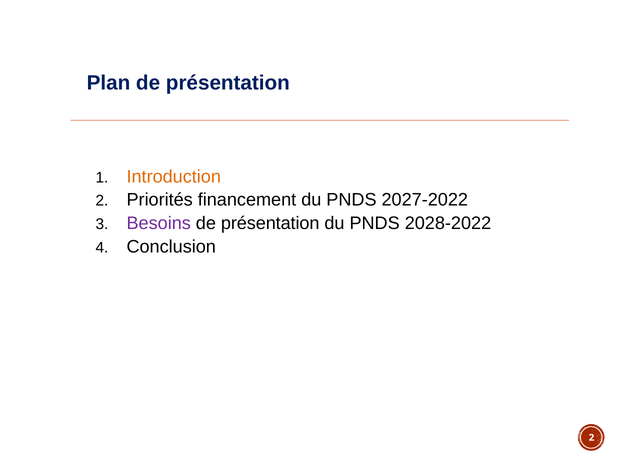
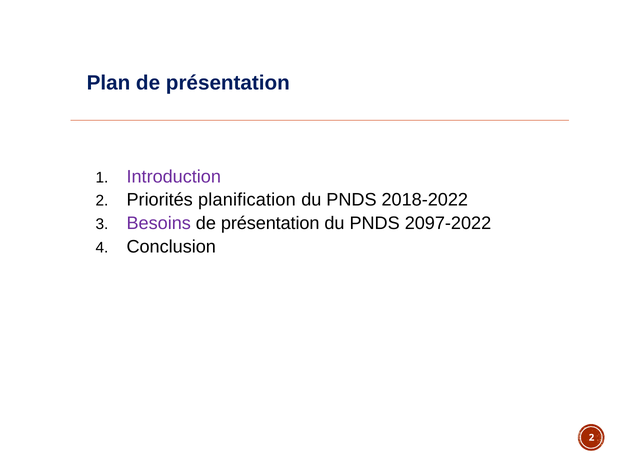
Introduction colour: orange -> purple (174, 177)
financement: financement -> planification (247, 200)
2027-2022: 2027-2022 -> 2018-2022 (425, 200)
2028-2022: 2028-2022 -> 2097-2022 (448, 223)
